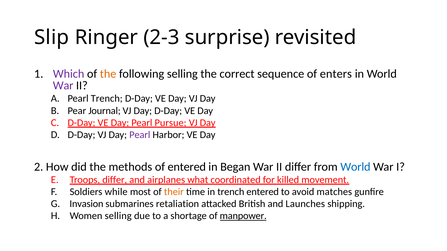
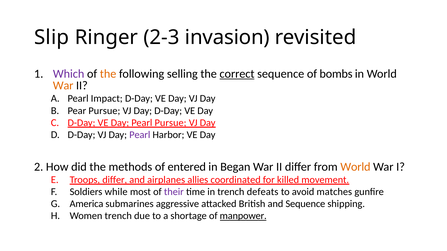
surprise: surprise -> invasion (227, 38)
correct underline: none -> present (237, 74)
enters: enters -> bombs (336, 74)
War colour: purple -> orange (63, 86)
Pearl Trench: Trench -> Impact (107, 99)
Pear Journal: Journal -> Pursue (104, 111)
World colour: blue -> orange (355, 167)
what: what -> allies (198, 180)
their colour: orange -> purple (174, 192)
trench entered: entered -> defeats (263, 192)
Invasion: Invasion -> America (87, 204)
retaliation: retaliation -> aggressive (177, 204)
and Launches: Launches -> Sequence (305, 204)
Women selling: selling -> trench (118, 216)
